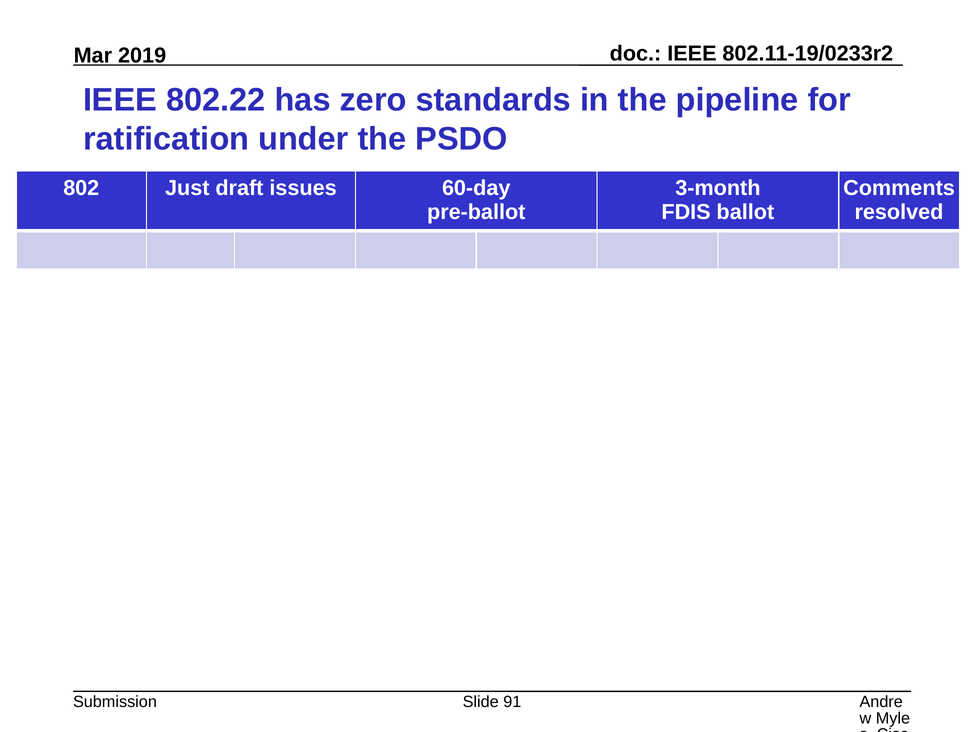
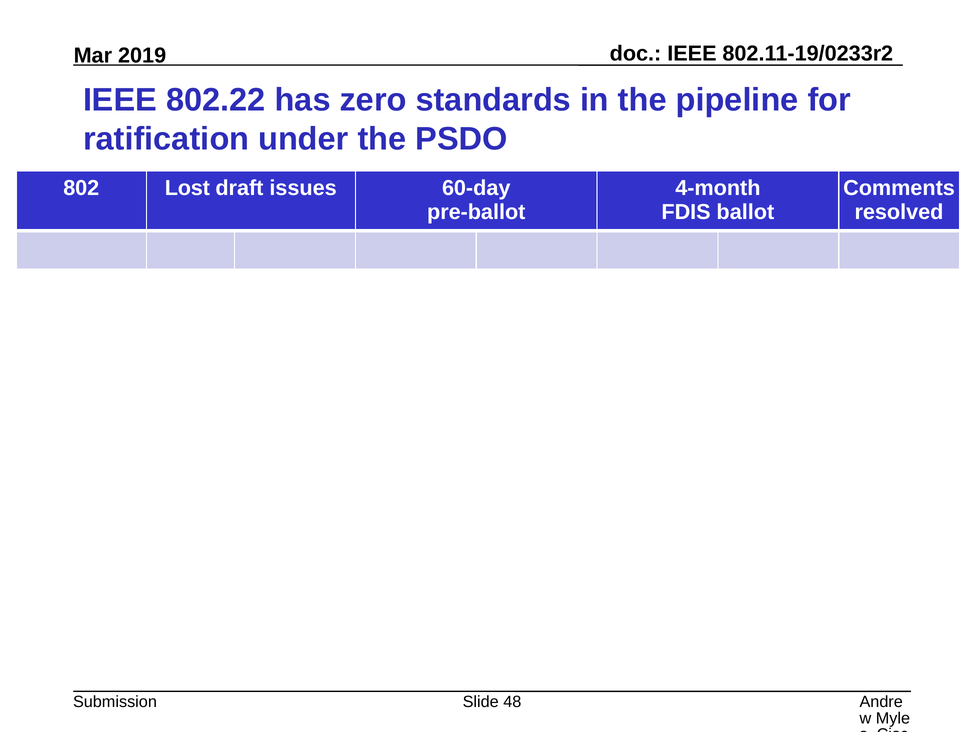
Just: Just -> Lost (187, 188)
3-month: 3-month -> 4-month (718, 188)
91: 91 -> 48 (512, 702)
